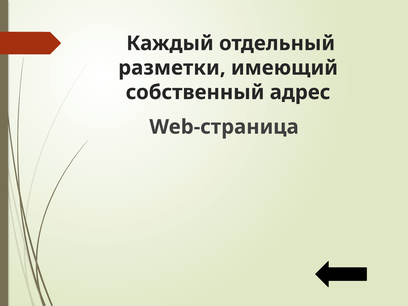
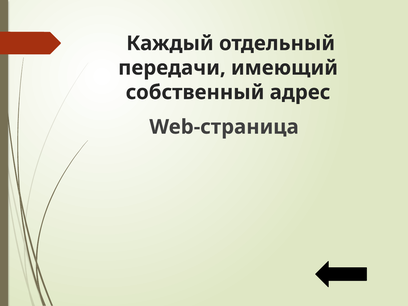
разметки: разметки -> передачи (172, 68)
